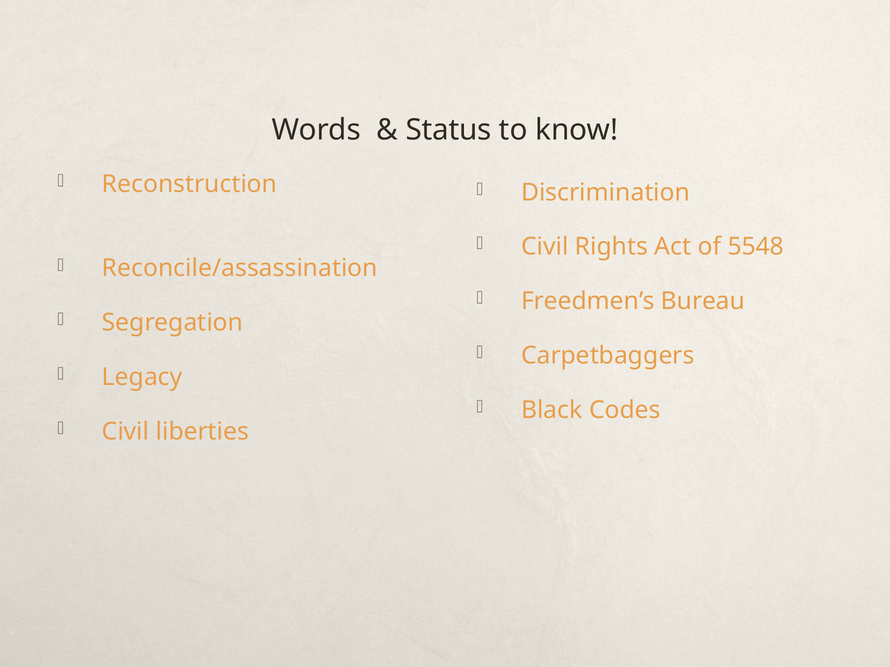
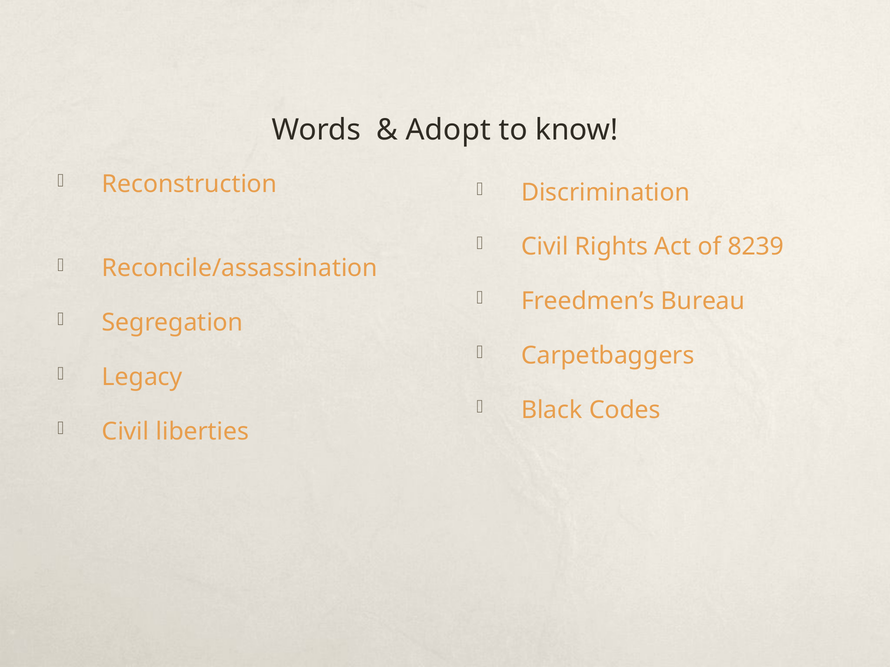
Status: Status -> Adopt (448, 130)
5548: 5548 -> 8239 (756, 247)
